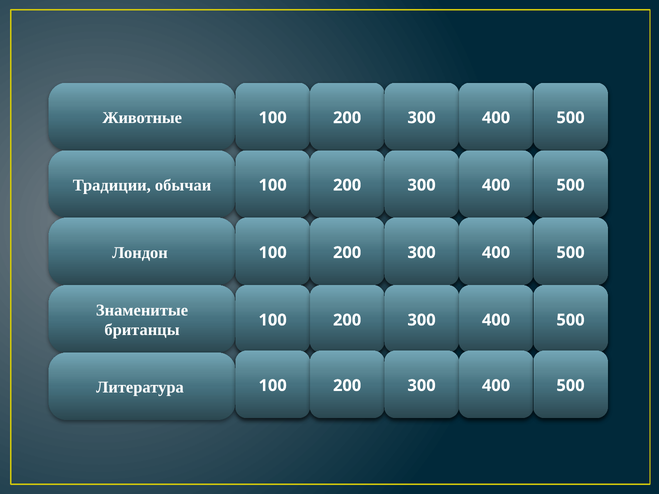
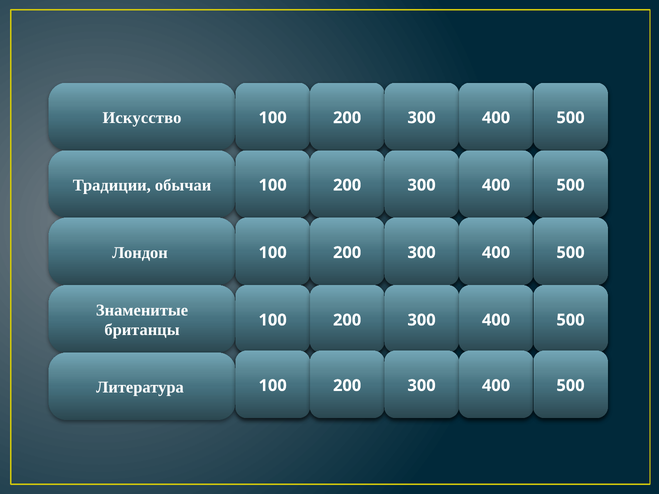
Животные: Животные -> Искусство (142, 118)
